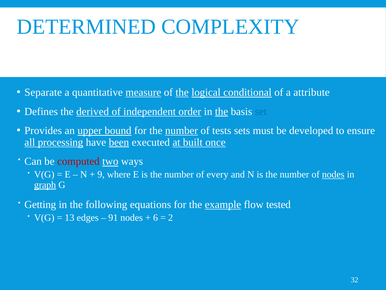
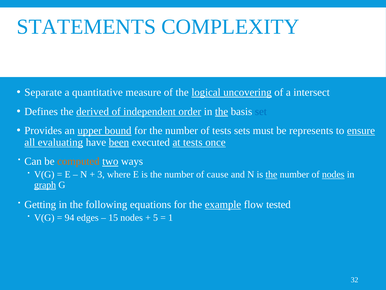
DETERMINED: DETERMINED -> STATEMENTS (86, 27)
measure underline: present -> none (143, 92)
the underline: present -> none (182, 92)
conditional: conditional -> uncovering (247, 92)
attribute: attribute -> intersect (312, 92)
number underline: present -> none (182, 130)
developed: developed -> represents (311, 130)
ensure underline: none -> present (361, 130)
processing: processing -> evaluating (60, 142)
at built: built -> tests (193, 142)
computed colour: red -> orange (78, 161)
9: 9 -> 3 (101, 174)
every: every -> cause (218, 174)
the underline: none -> present (271, 174)
13: 13 -> 94 (70, 217)
91: 91 -> 15 (113, 217)
6: 6 -> 5 (156, 217)
2: 2 -> 1 (171, 217)
